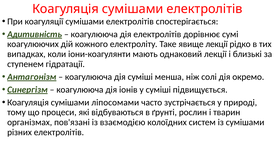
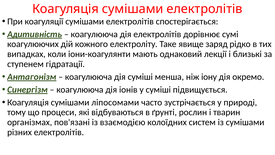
явище лекції: лекції -> заряд (217, 44)
солі: солі -> іону (209, 77)
